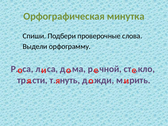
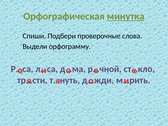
минутка underline: none -> present (126, 16)
